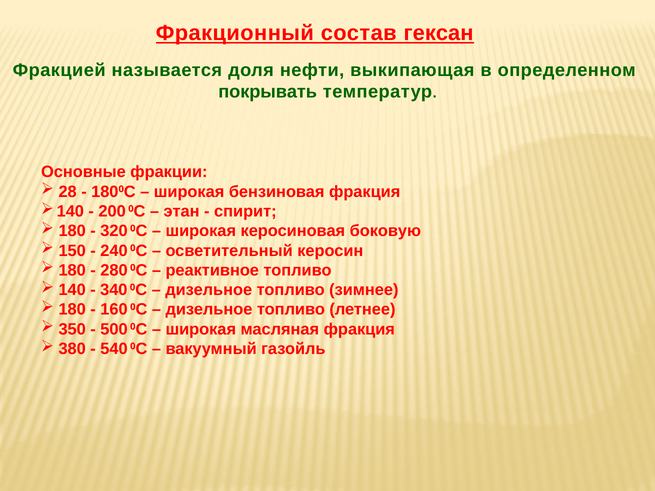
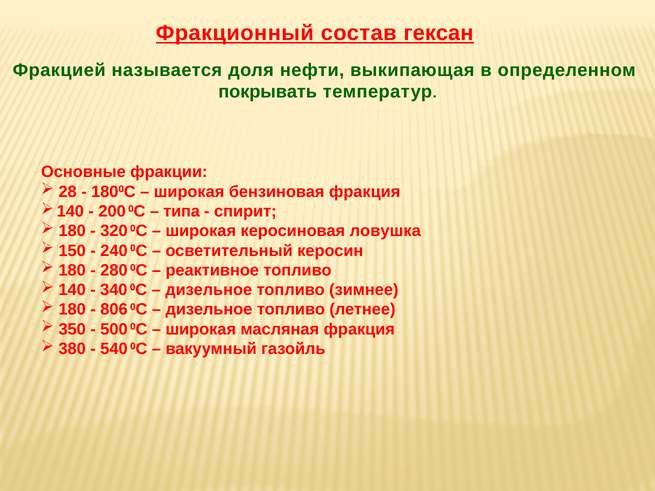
этан: этан -> типа (182, 211)
боковую: боковую -> ловушка (385, 231)
160: 160 -> 806 (114, 310)
